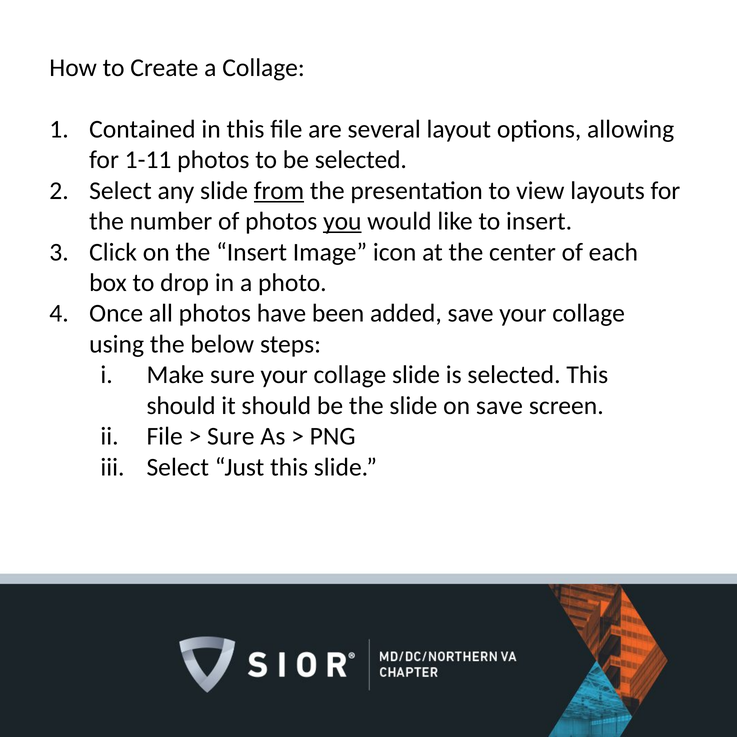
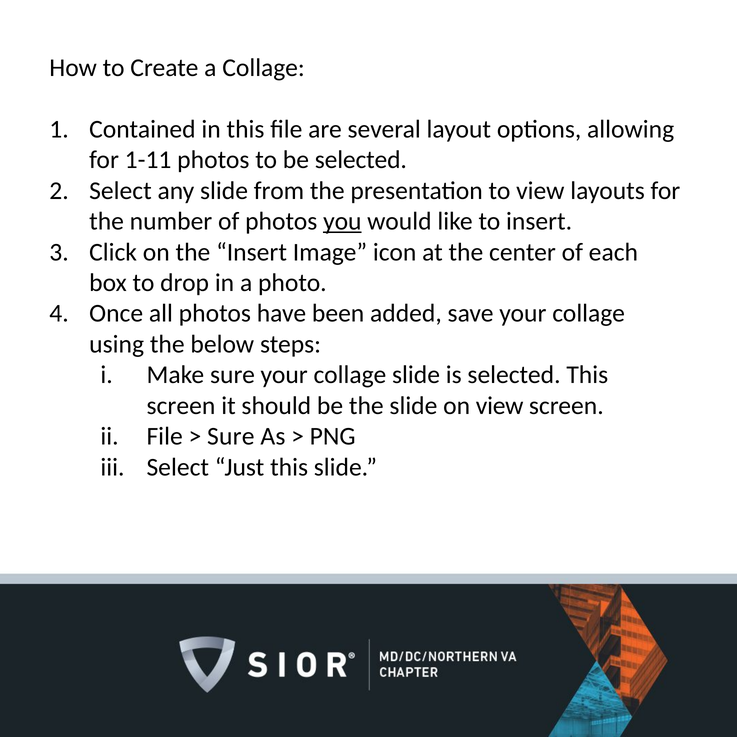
from underline: present -> none (279, 191)
should: should -> screen (181, 406)
on save: save -> view (500, 406)
